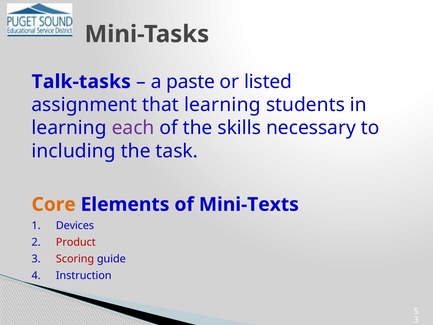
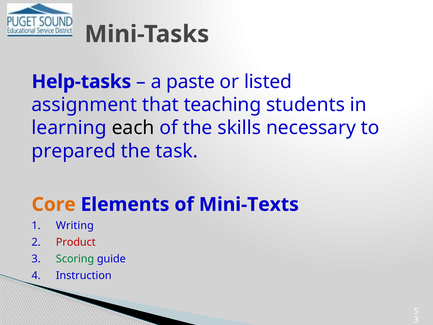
Talk-tasks: Talk-tasks -> Help-tasks (81, 82)
that learning: learning -> teaching (223, 105)
each colour: purple -> black (133, 128)
including: including -> prepared (74, 151)
Devices: Devices -> Writing (75, 225)
Scoring colour: red -> green (75, 259)
